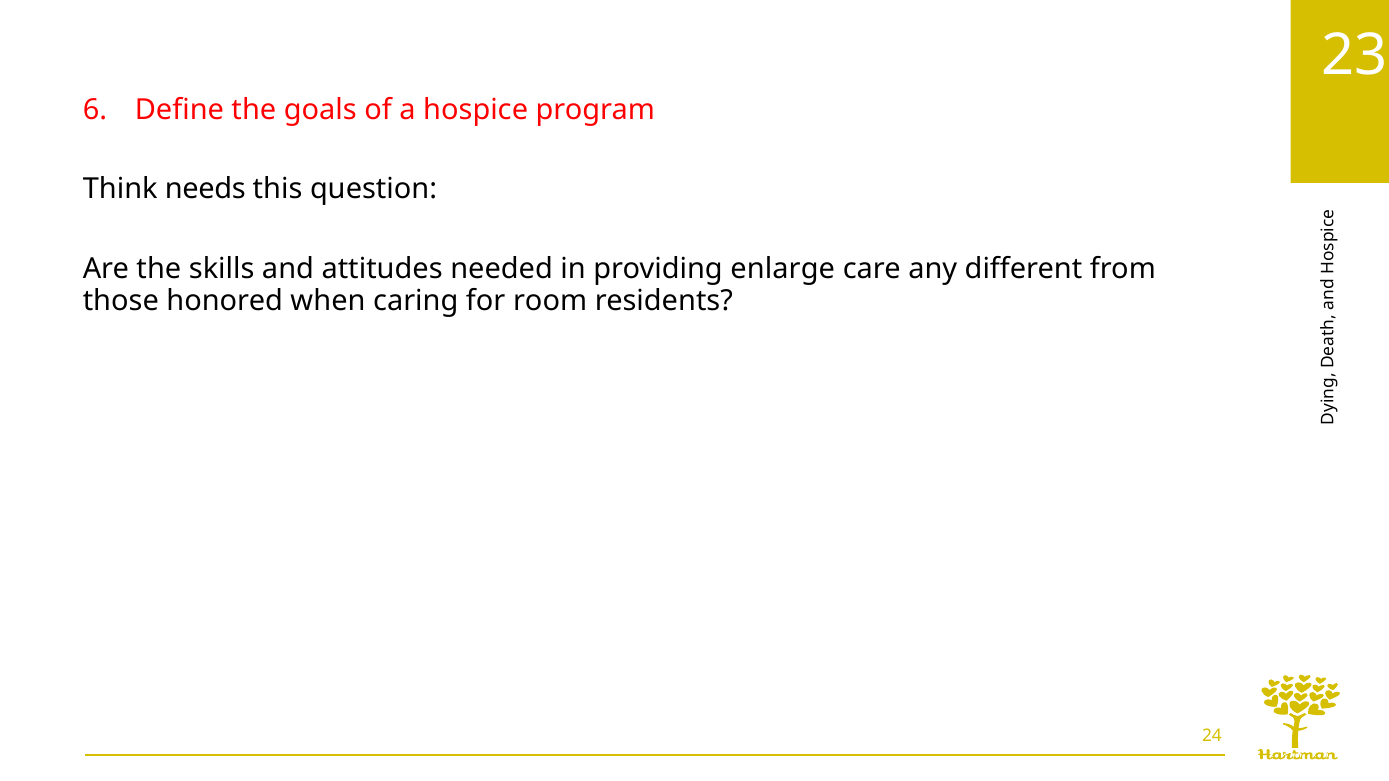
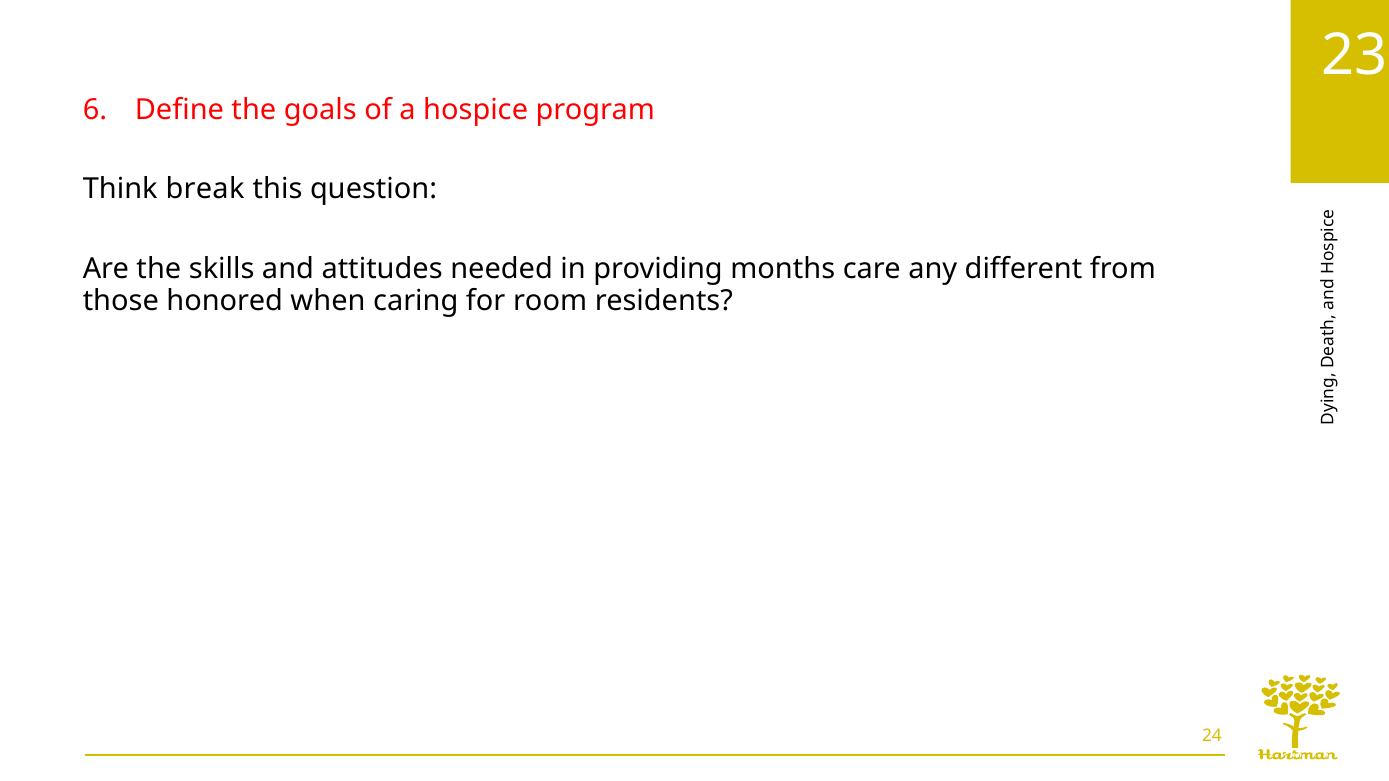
needs: needs -> break (205, 189)
enlarge: enlarge -> months (783, 269)
